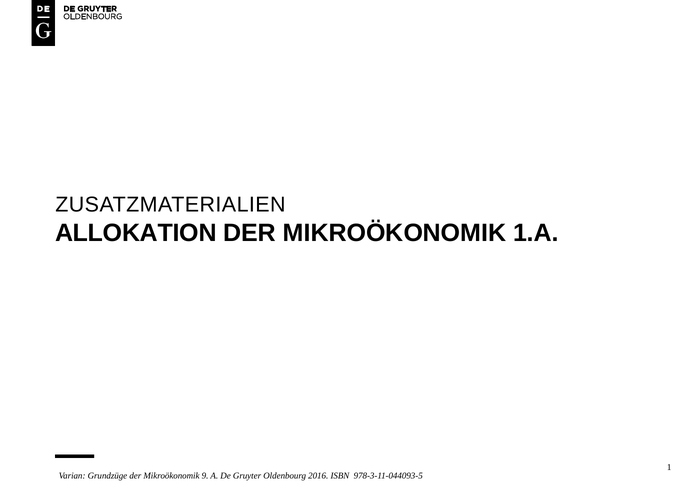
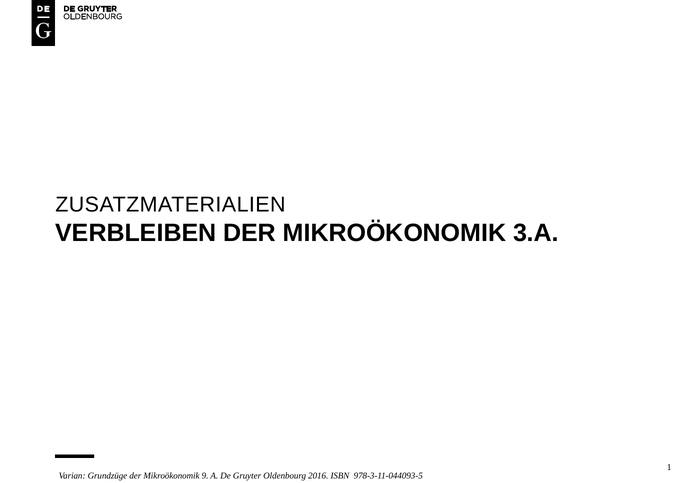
ALLOKATION: ALLOKATION -> VERBLEIBEN (136, 233)
1.A: 1.A -> 3.A (536, 233)
